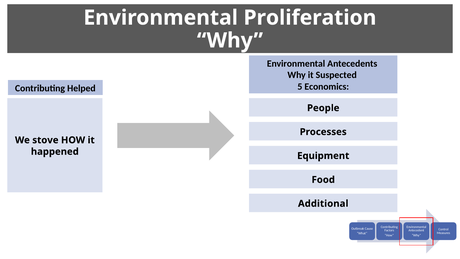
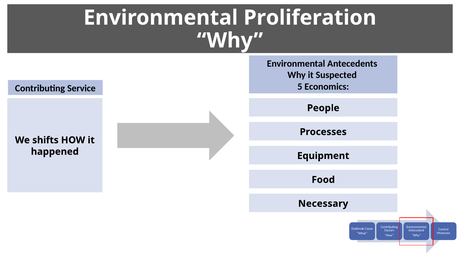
Helped: Helped -> Service (81, 88)
stove: stove -> shifts (45, 140)
Additional: Additional -> Necessary (323, 203)
